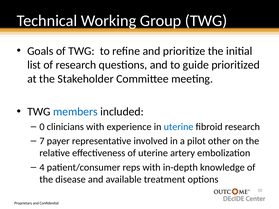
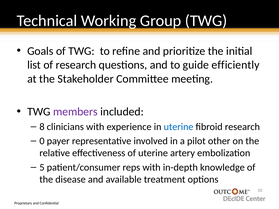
prioritized: prioritized -> efficiently (236, 65)
members colour: blue -> purple (75, 112)
0: 0 -> 8 (42, 127)
7: 7 -> 0 (42, 141)
4: 4 -> 5 (42, 167)
